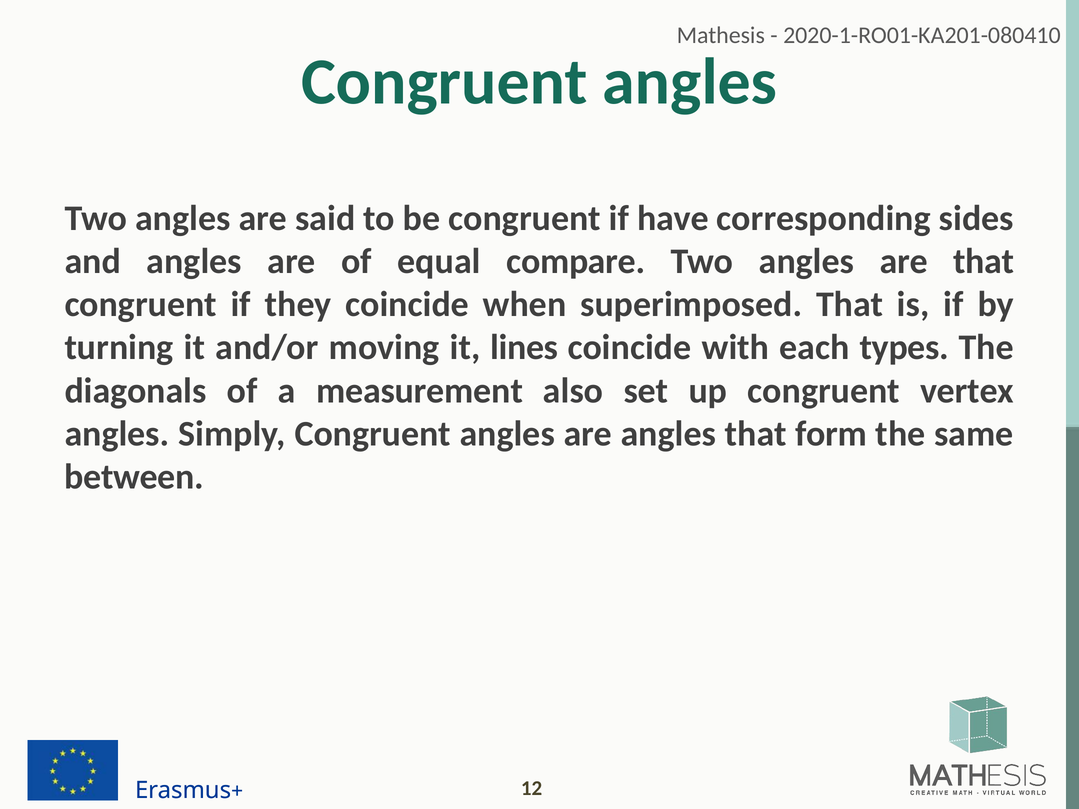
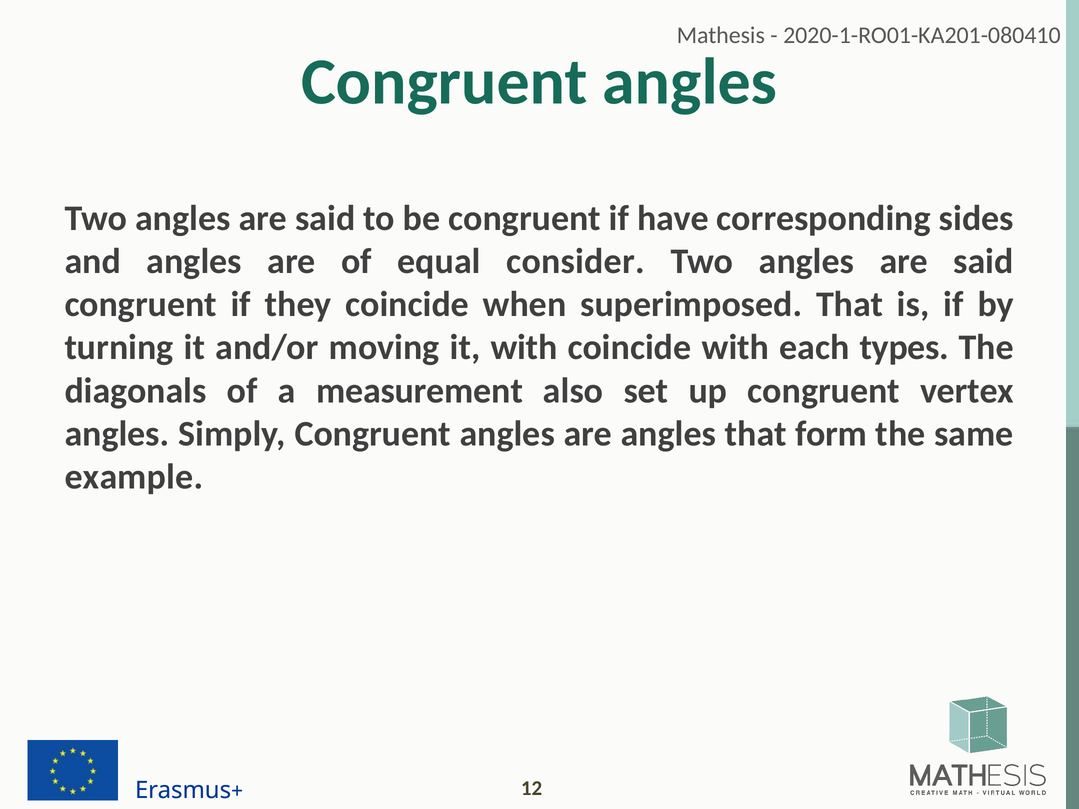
compare: compare -> consider (576, 261)
that: that -> said (983, 261)
it lines: lines -> with (524, 348)
between: between -> example (134, 477)
